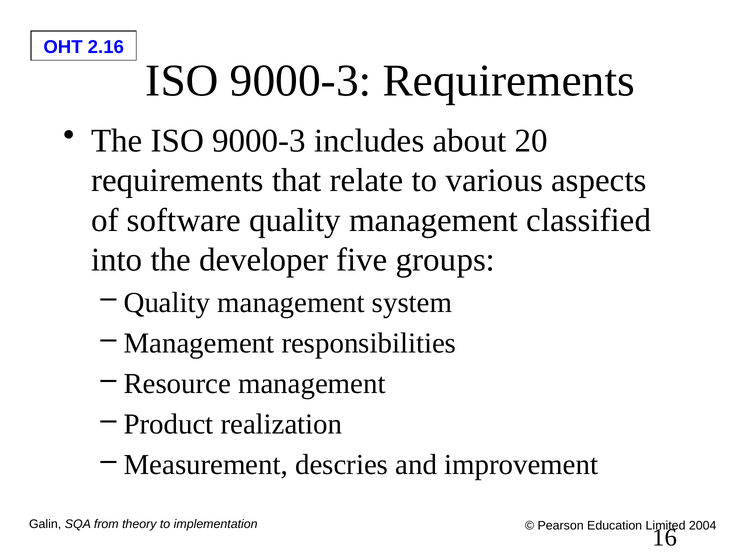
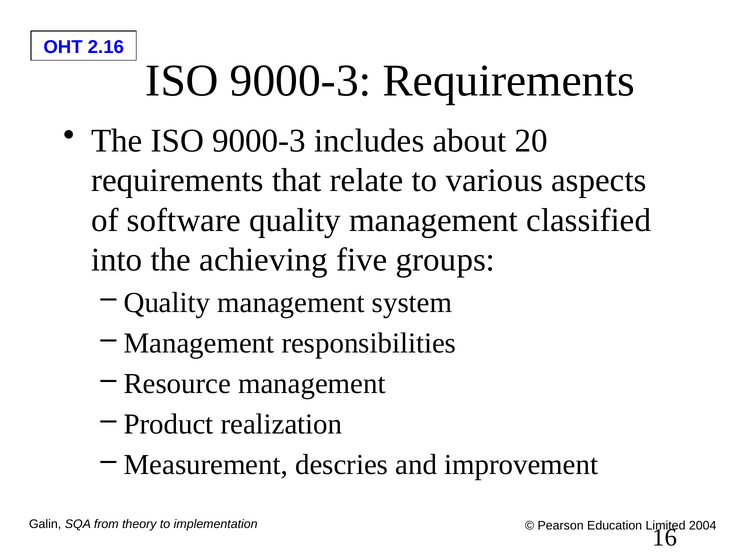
developer: developer -> achieving (264, 260)
